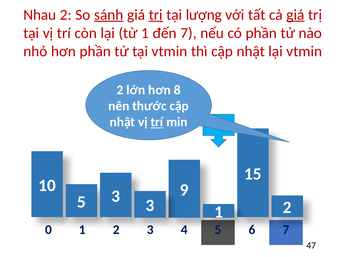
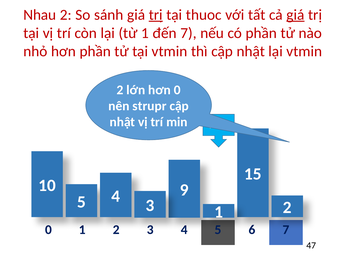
sánh underline: present -> none (109, 15)
lượng: lượng -> thuoc (204, 15)
hơn 8: 8 -> 0 (177, 90)
thước: thước -> strupr (149, 106)
trí underline: present -> none (157, 122)
5 3: 3 -> 4 (116, 196)
